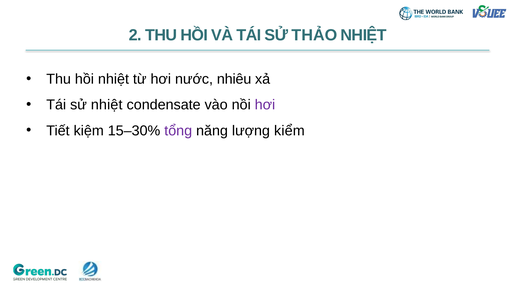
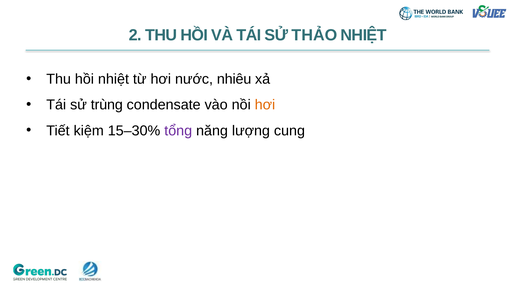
sử nhiệt: nhiệt -> trùng (107, 105)
hơi colour: purple -> orange (265, 105)
kiểm: kiểm -> cung (289, 130)
